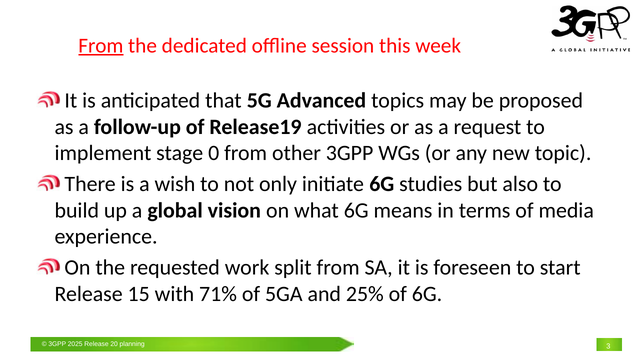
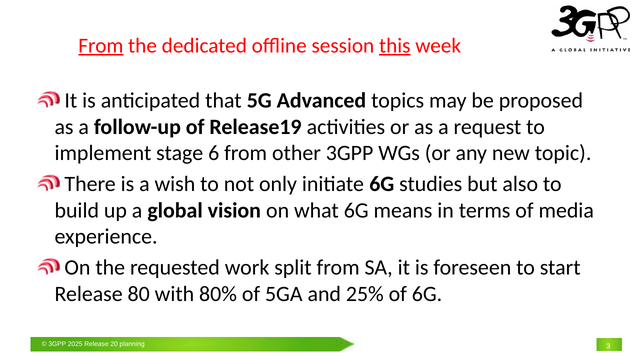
this underline: none -> present (395, 46)
0: 0 -> 6 (214, 153)
15: 15 -> 80 (139, 294)
71%: 71% -> 80% (218, 294)
